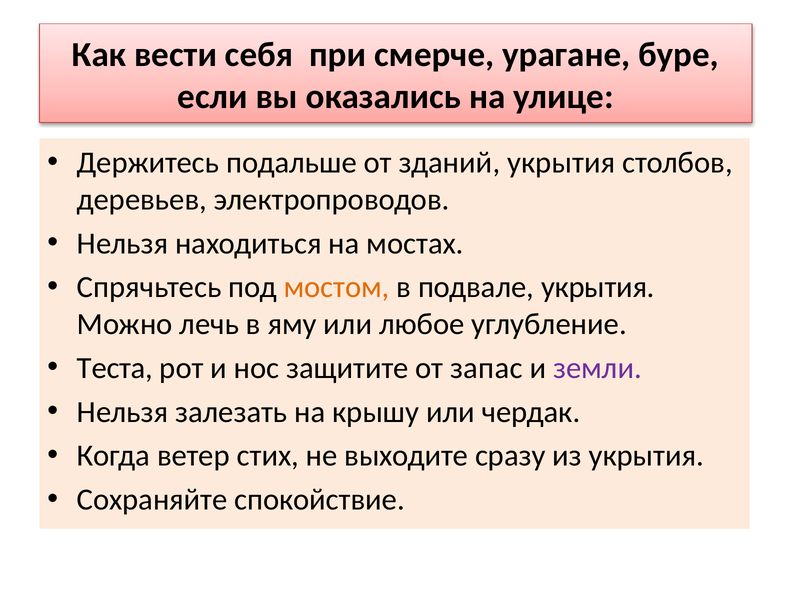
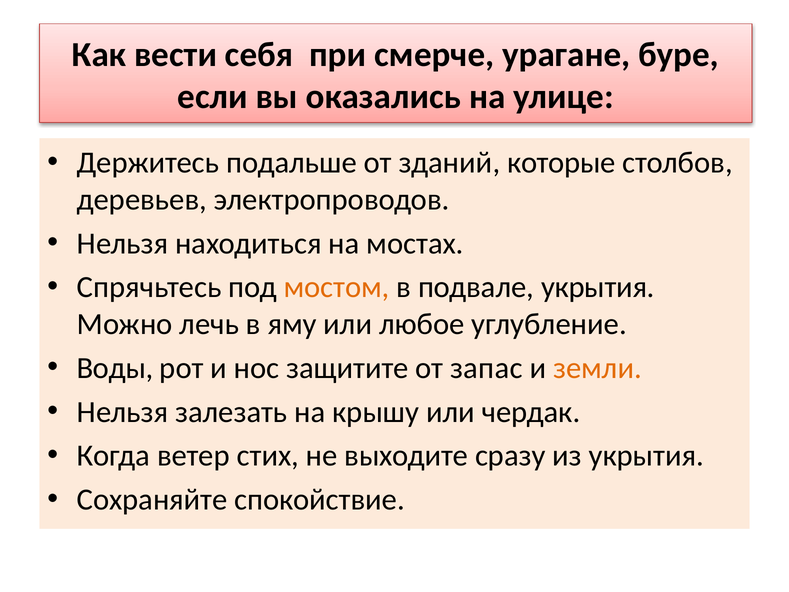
зданий укрытия: укрытия -> которые (561, 163)
Теста: Теста -> Воды (115, 368)
земли colour: purple -> orange (597, 368)
